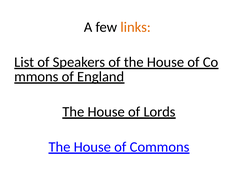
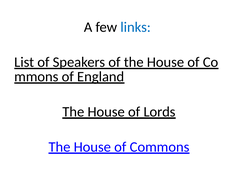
links colour: orange -> blue (136, 27)
